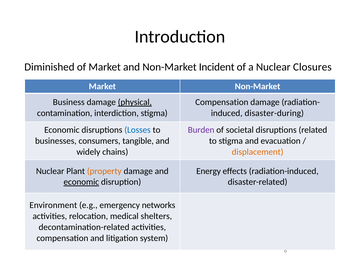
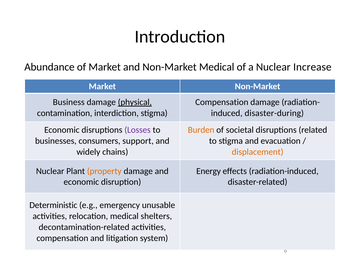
Diminished: Diminished -> Abundance (49, 67)
Non-Market Incident: Incident -> Medical (217, 67)
Closures: Closures -> Increase (312, 67)
Losses colour: blue -> purple (138, 130)
Burden colour: purple -> orange (201, 130)
tangible: tangible -> support (138, 141)
economic underline: present -> none (81, 182)
Environment: Environment -> Deterministic (53, 205)
networks: networks -> unusable (159, 205)
